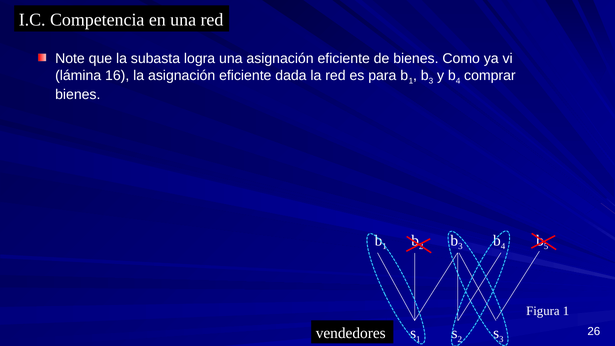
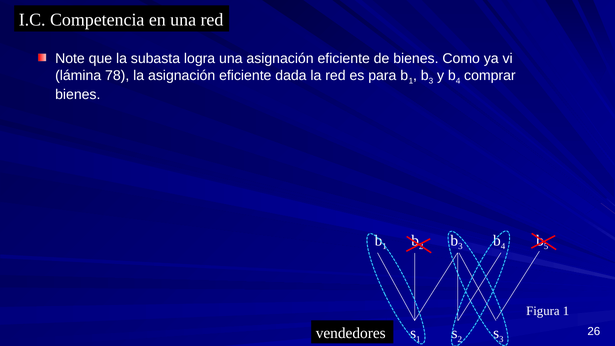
16: 16 -> 78 (117, 75)
